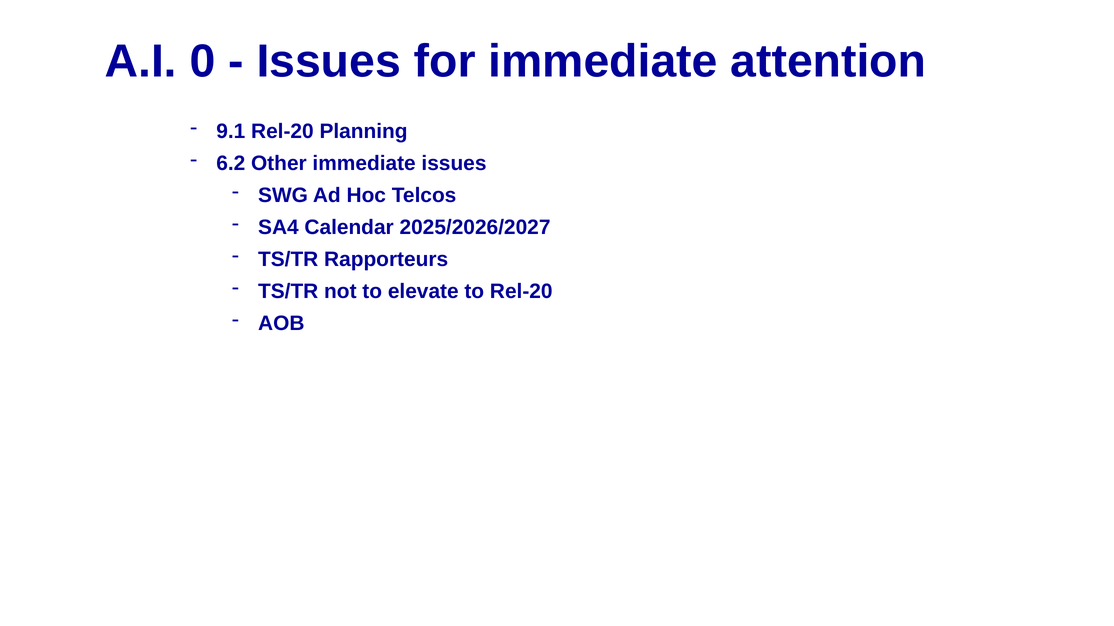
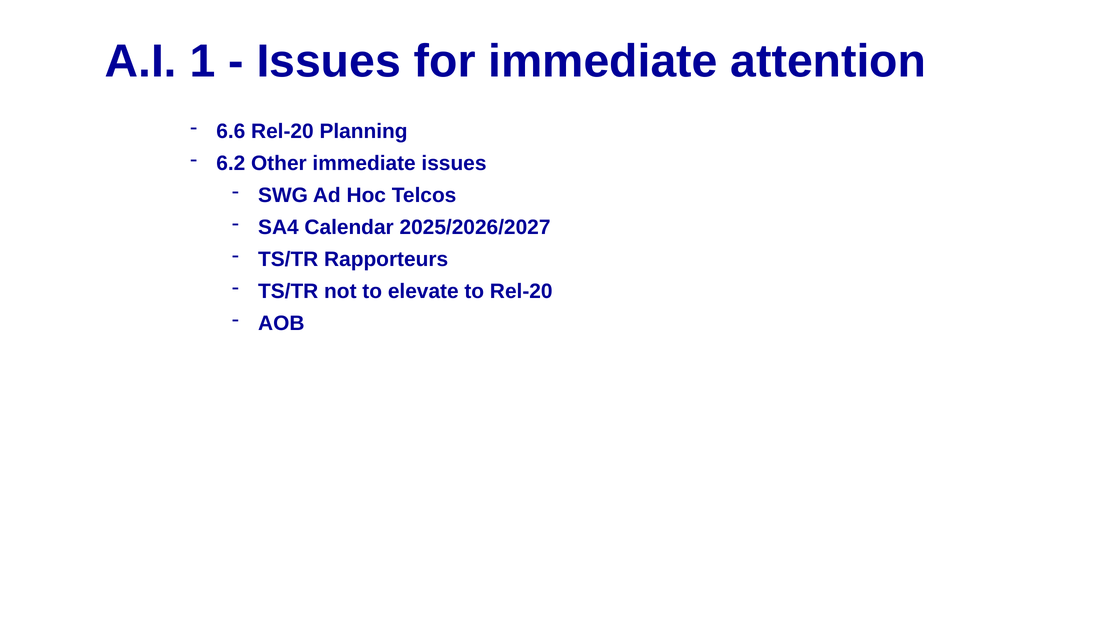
0: 0 -> 1 (202, 61)
9.1: 9.1 -> 6.6 (231, 131)
